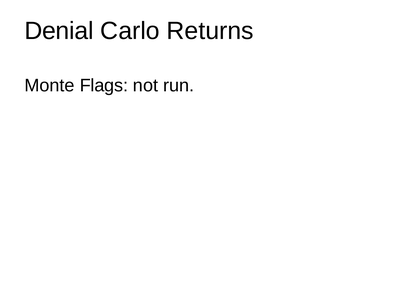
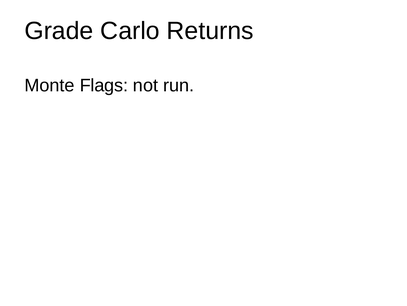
Denial: Denial -> Grade (59, 31)
